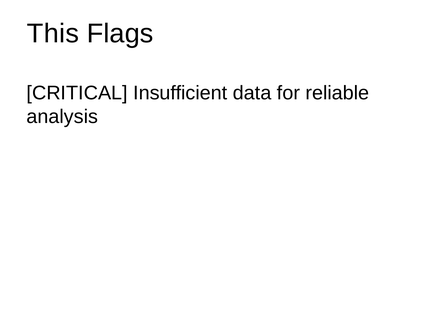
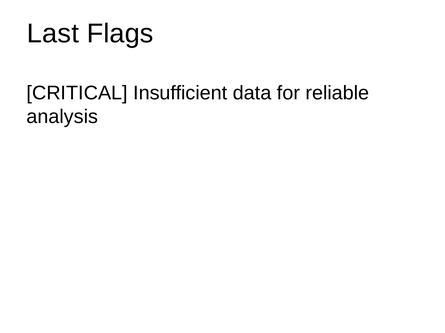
This: This -> Last (53, 34)
